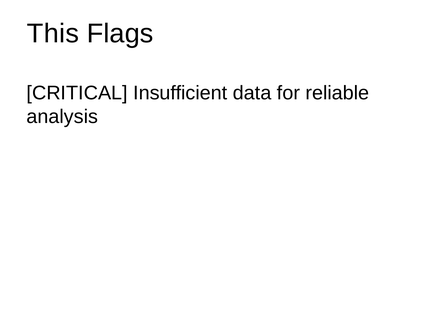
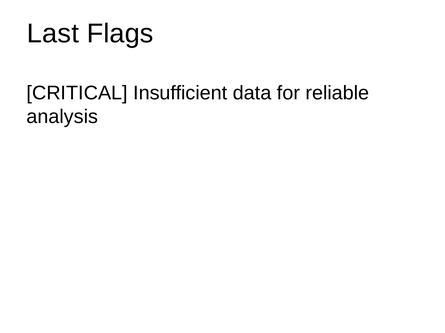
This: This -> Last (53, 34)
